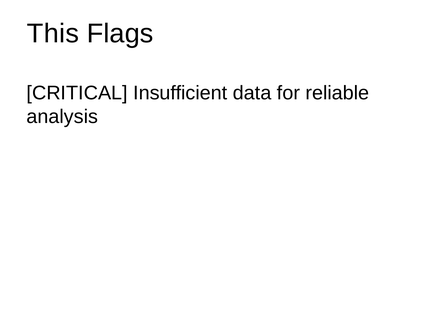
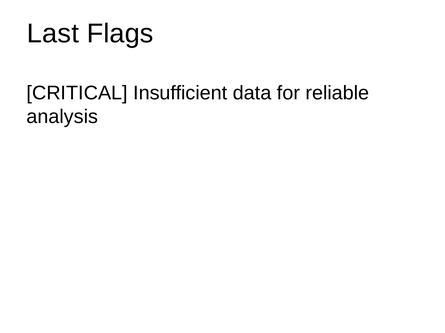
This: This -> Last (53, 34)
